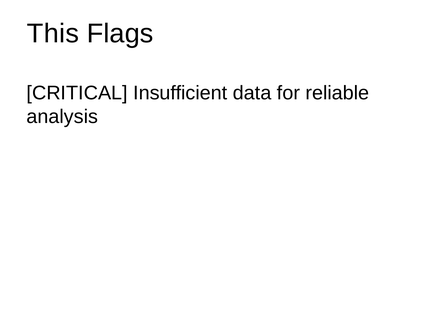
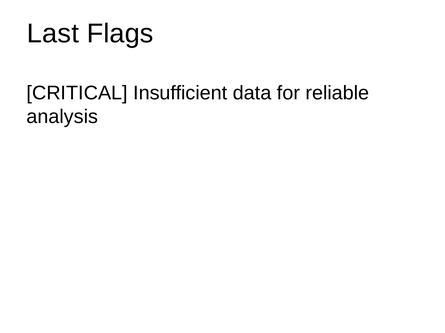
This: This -> Last (53, 34)
